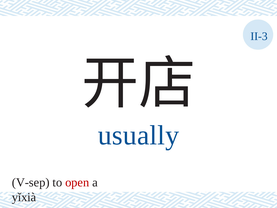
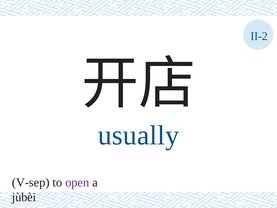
II-3: II-3 -> II-2 (259, 36)
open colour: red -> purple (77, 182)
yǐxià: yǐxià -> jùbèi (24, 197)
